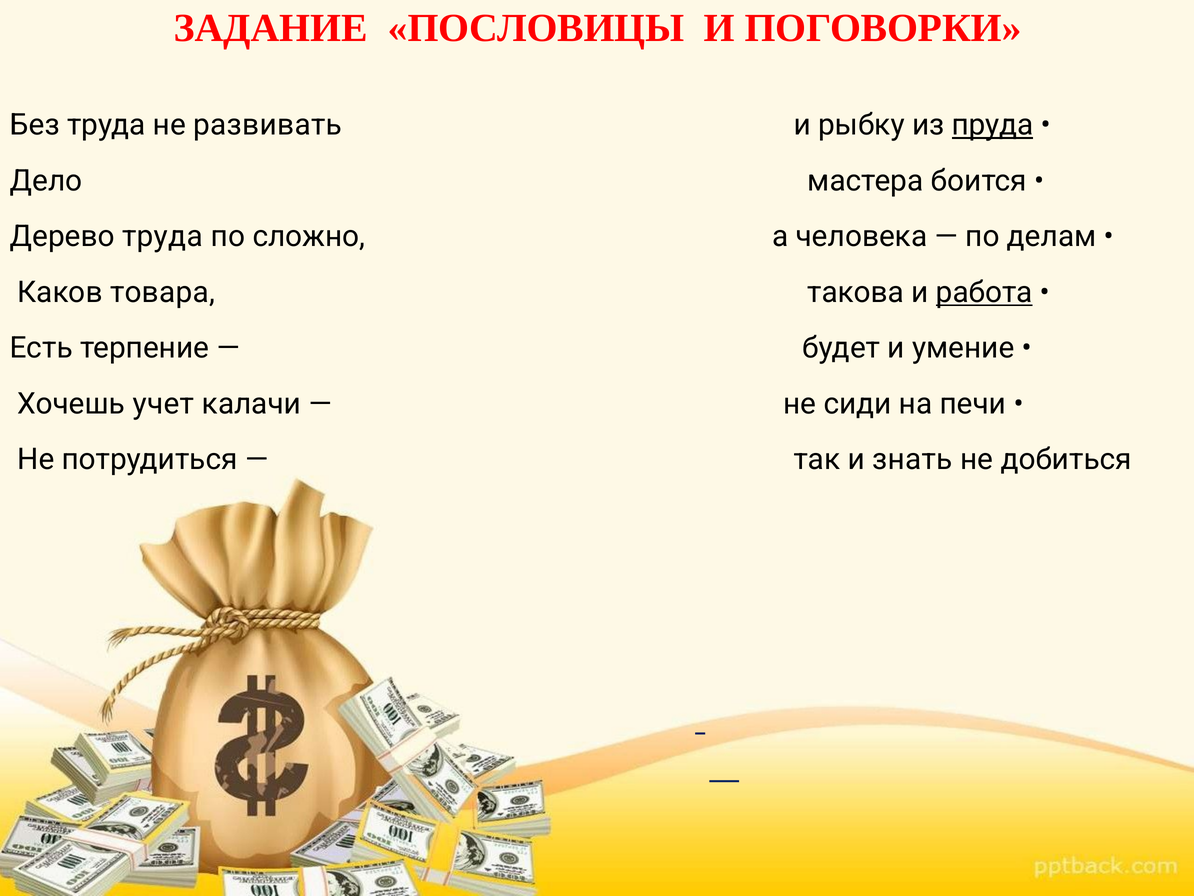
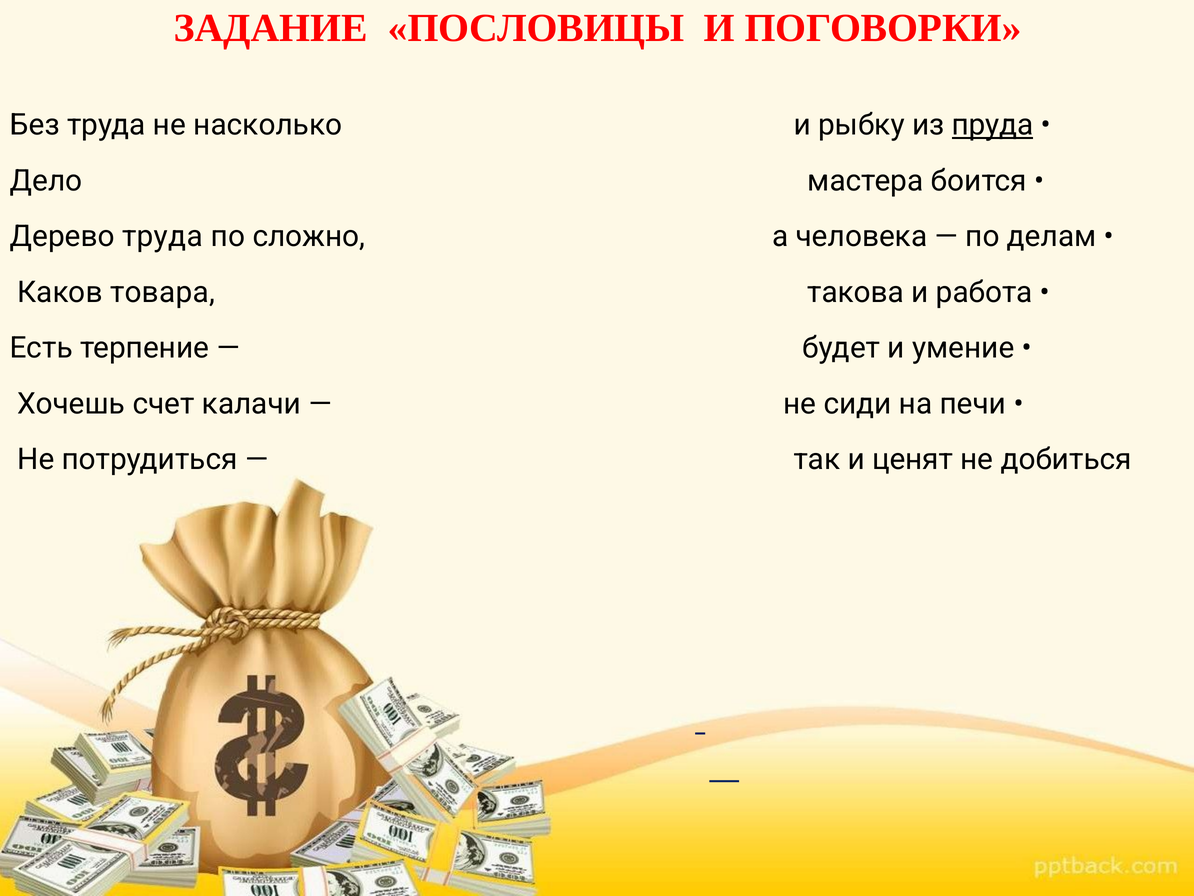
развивать: развивать -> насколько (268, 125)
работа underline: present -> none (984, 292)
учет: учет -> счет (163, 404)
знать: знать -> ценят (913, 459)
